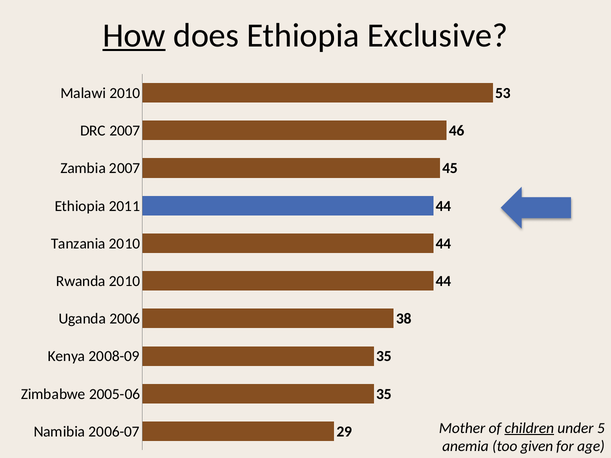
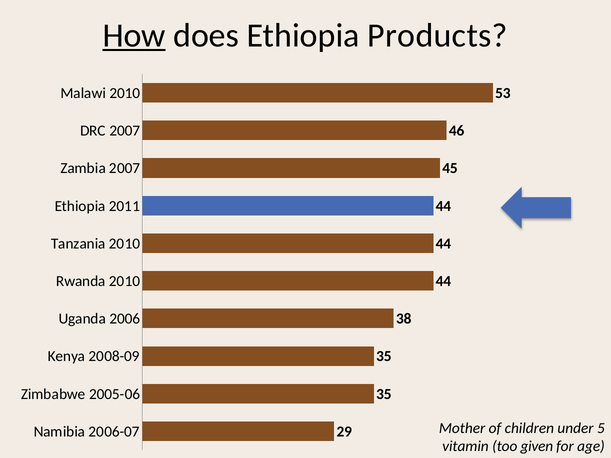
Exclusive: Exclusive -> Products (438, 35)
children underline: present -> none (529, 428)
anemia: anemia -> vitamin (465, 447)
